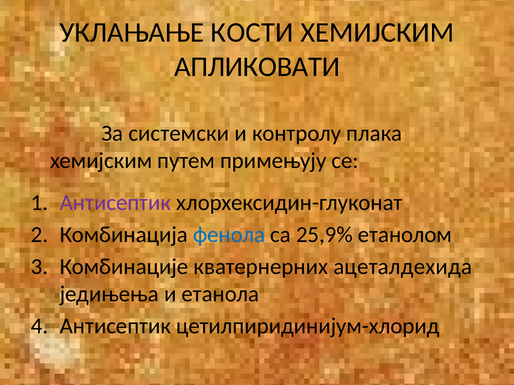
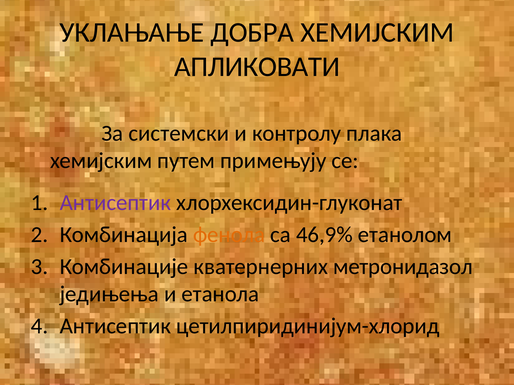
КОСТИ: КОСТИ -> ДОБРА (252, 32)
фенола colour: blue -> orange (229, 235)
25,9%: 25,9% -> 46,9% (324, 235)
ацеталдехида: ацеталдехида -> метронидазол (403, 267)
